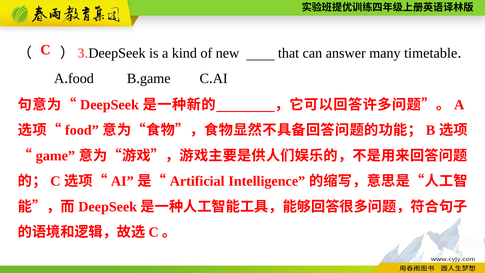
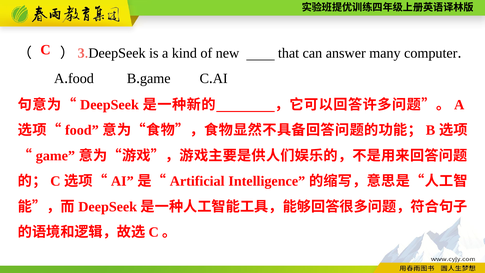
timetable: timetable -> computer (431, 53)
